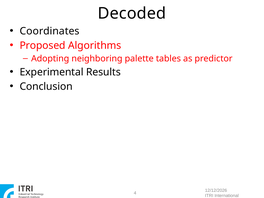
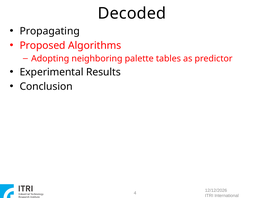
Coordinates: Coordinates -> Propagating (50, 31)
